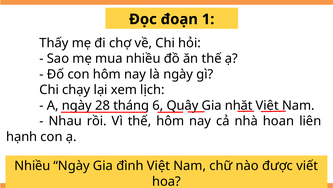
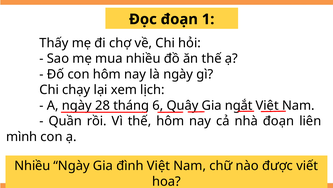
nhặt: nhặt -> ngắt (239, 105)
Nhau: Nhau -> Quần (65, 121)
nhà hoan: hoan -> đoạn (279, 121)
hạnh: hạnh -> mình (22, 136)
